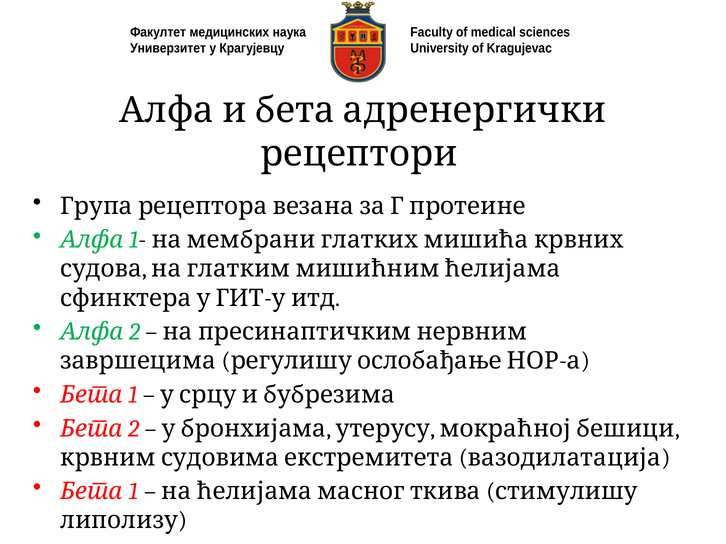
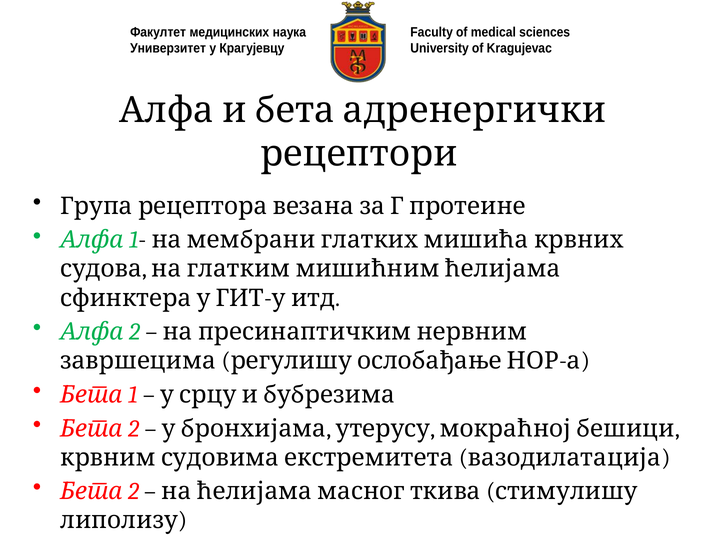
1: 1 -> 2 (134, 492)
